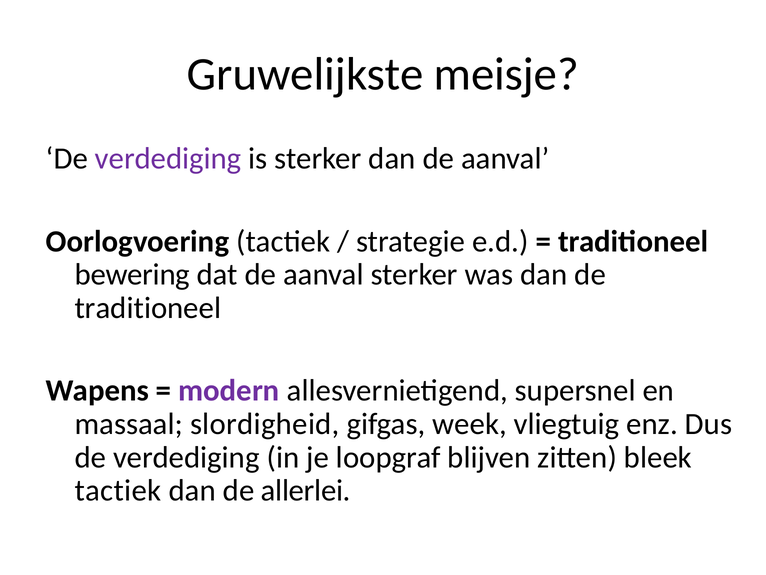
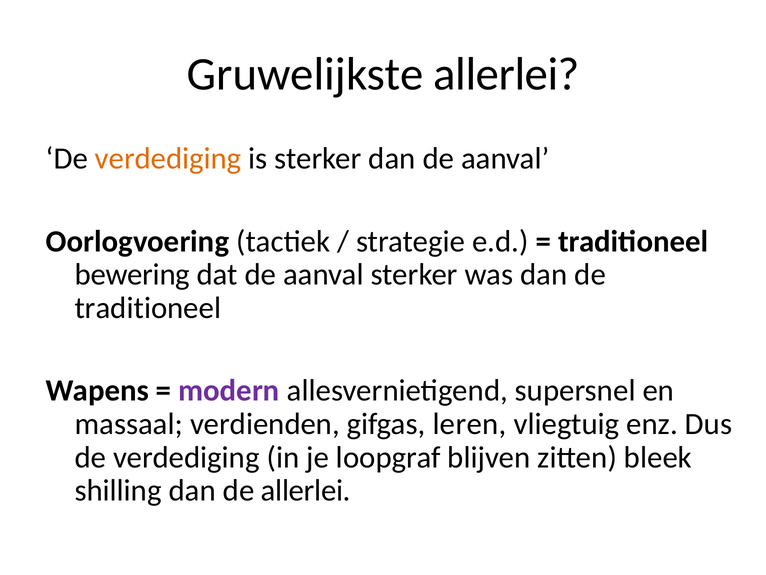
Gruwelijkste meisje: meisje -> allerlei (506, 74)
verdediging colour: purple -> orange (168, 159)
slordigheid: slordigheid -> verdienden (265, 424)
week: week -> leren (469, 424)
tactiek: tactiek -> shilling (118, 490)
